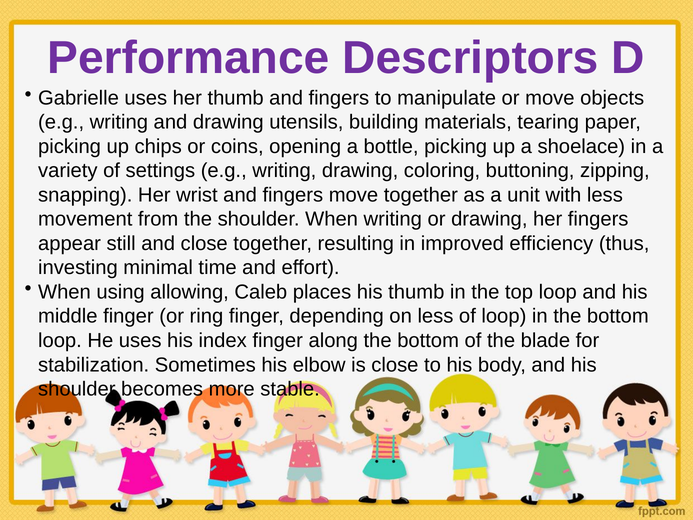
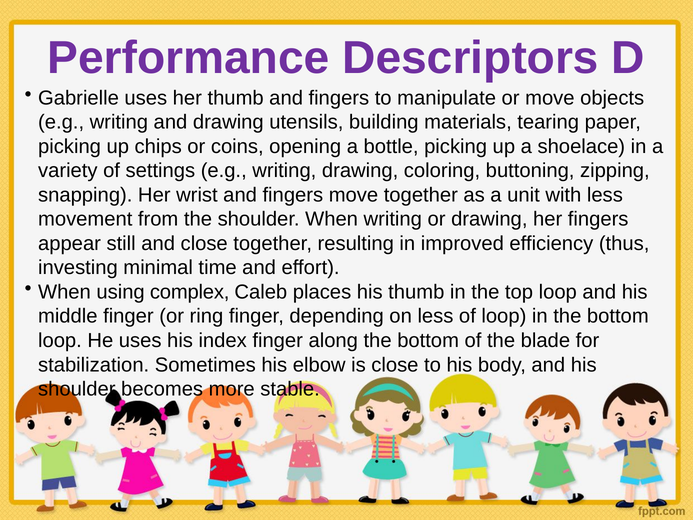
allowing: allowing -> complex (190, 292)
